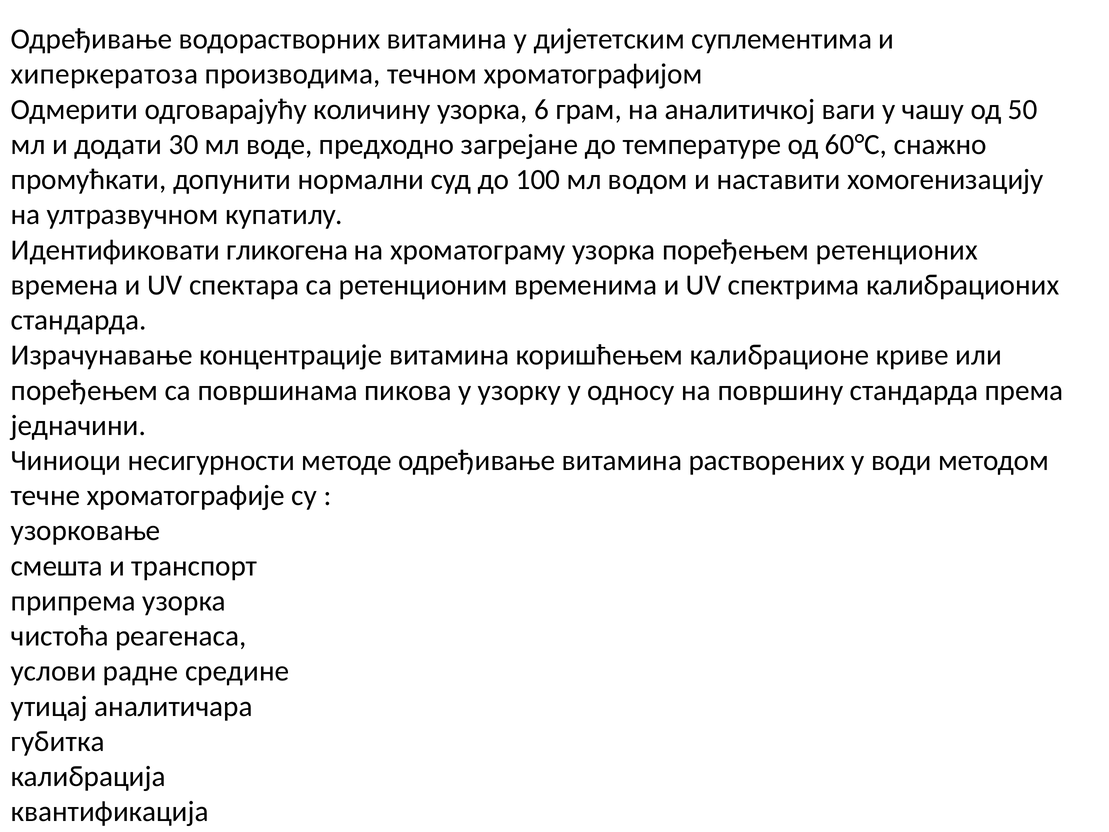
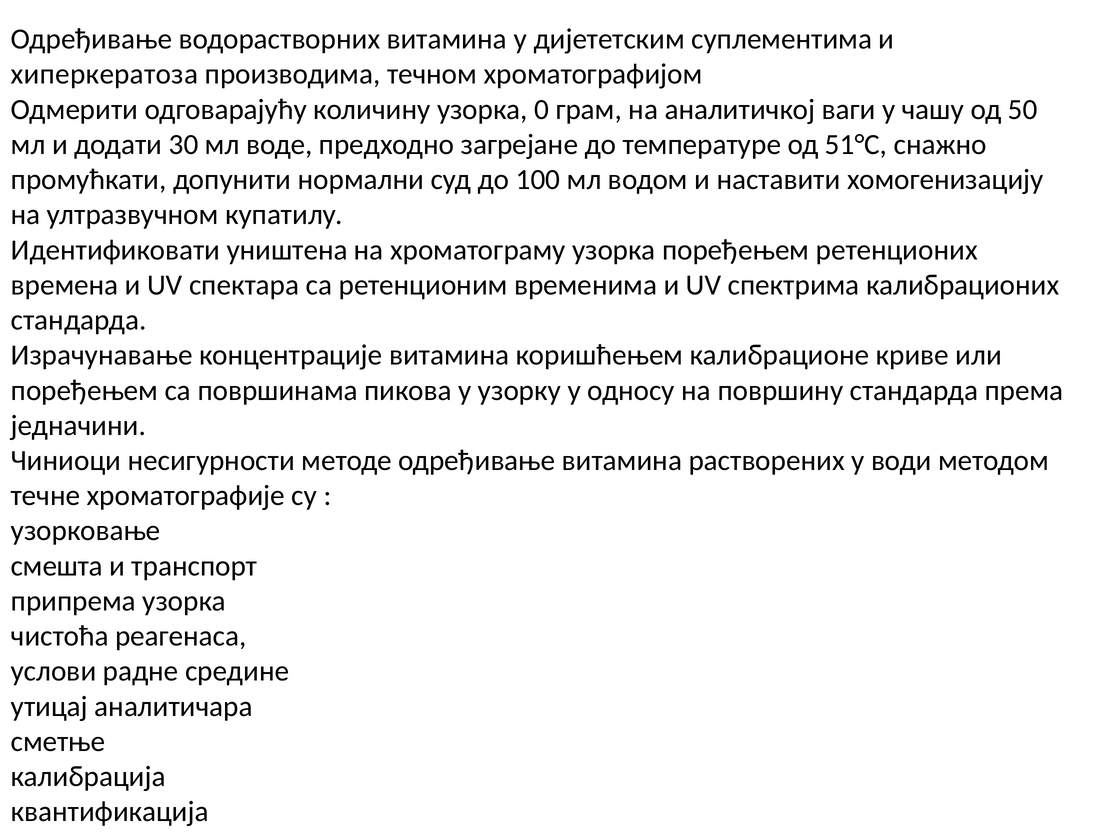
6: 6 -> 0 (542, 109)
60°C: 60°C -> 51°C (856, 145)
гликогена: гликогена -> уништена (287, 250)
губитка: губитка -> сметње (58, 741)
